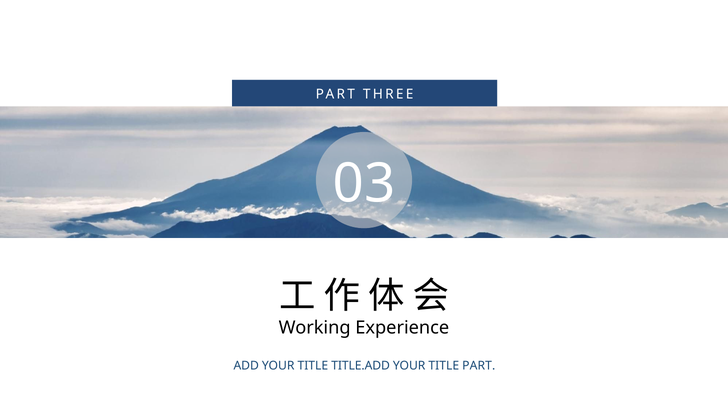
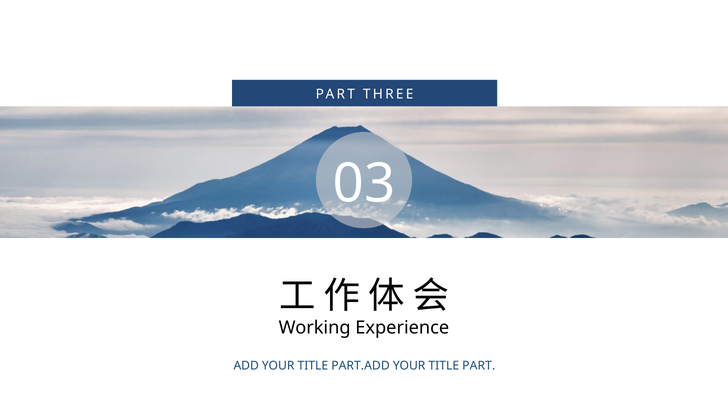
TITLE.ADD: TITLE.ADD -> PART.ADD (361, 365)
